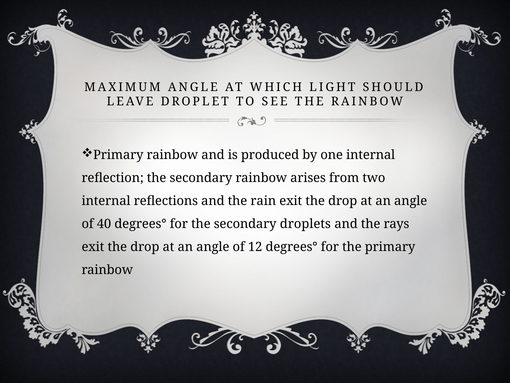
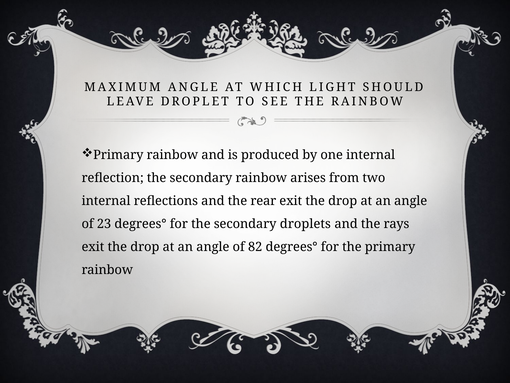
rain: rain -> rear (263, 201)
40: 40 -> 23 (104, 224)
12: 12 -> 82 (255, 247)
